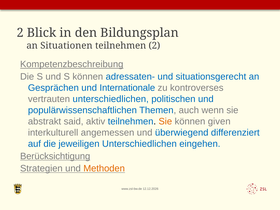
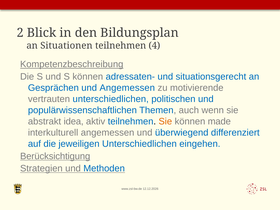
teilnehmen 2: 2 -> 4 (154, 46)
und Internationale: Internationale -> Angemessen (127, 88)
kontroverses: kontroverses -> motivierende (197, 88)
said: said -> idea (74, 121)
given: given -> made (219, 121)
Methoden colour: orange -> blue (104, 168)
